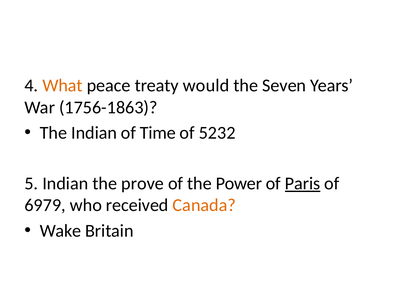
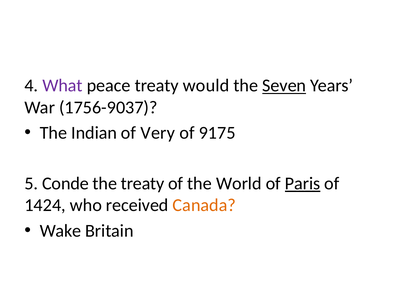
What colour: orange -> purple (62, 86)
Seven underline: none -> present (284, 86)
1756-1863: 1756-1863 -> 1756-9037 (108, 107)
Time: Time -> Very (158, 133)
5232: 5232 -> 9175 (217, 133)
5 Indian: Indian -> Conde (65, 184)
the prove: prove -> treaty (143, 184)
Power: Power -> World (239, 184)
6979: 6979 -> 1424 (45, 205)
